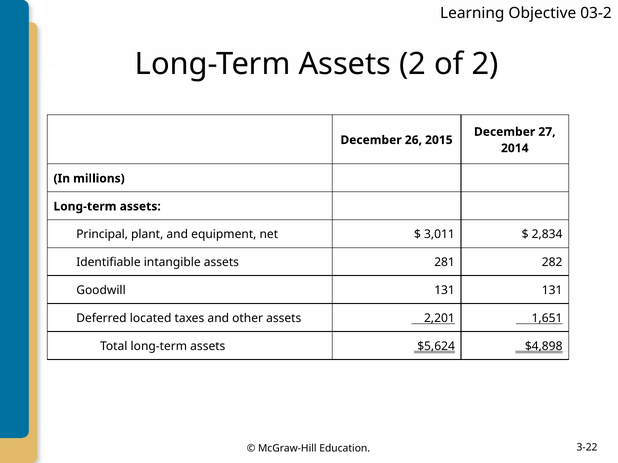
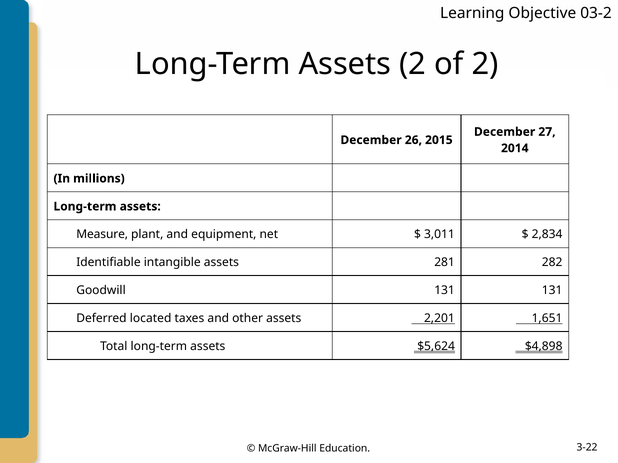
Principal: Principal -> Measure (102, 235)
